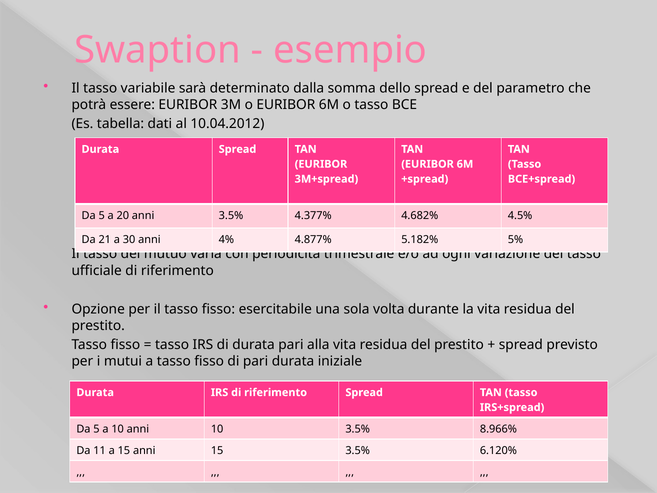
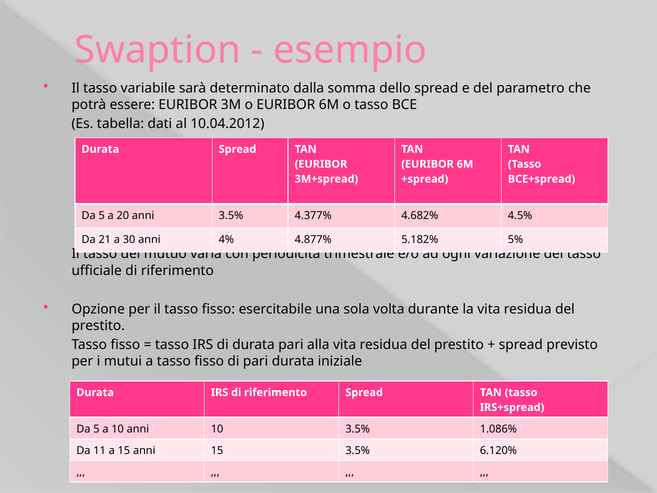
8.966%: 8.966% -> 1.086% (498, 429)
